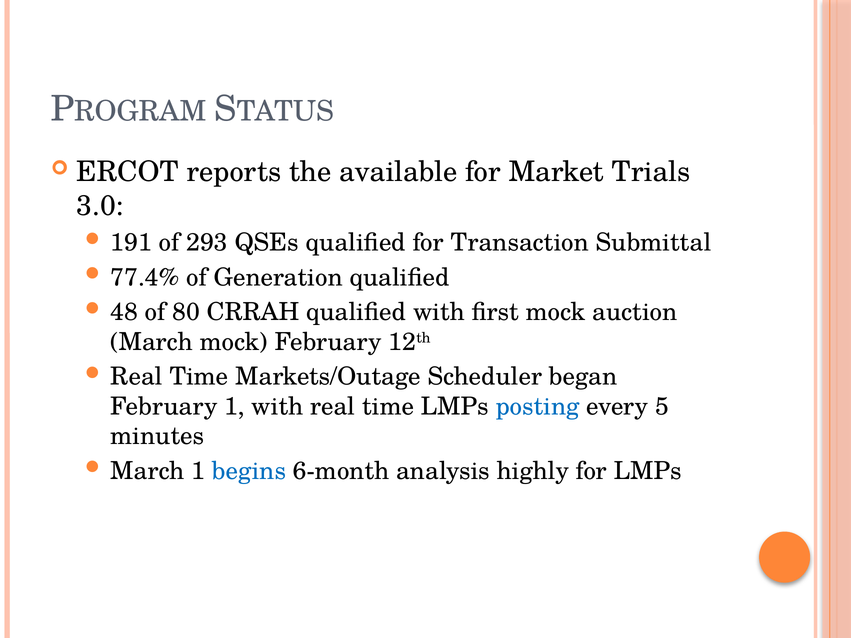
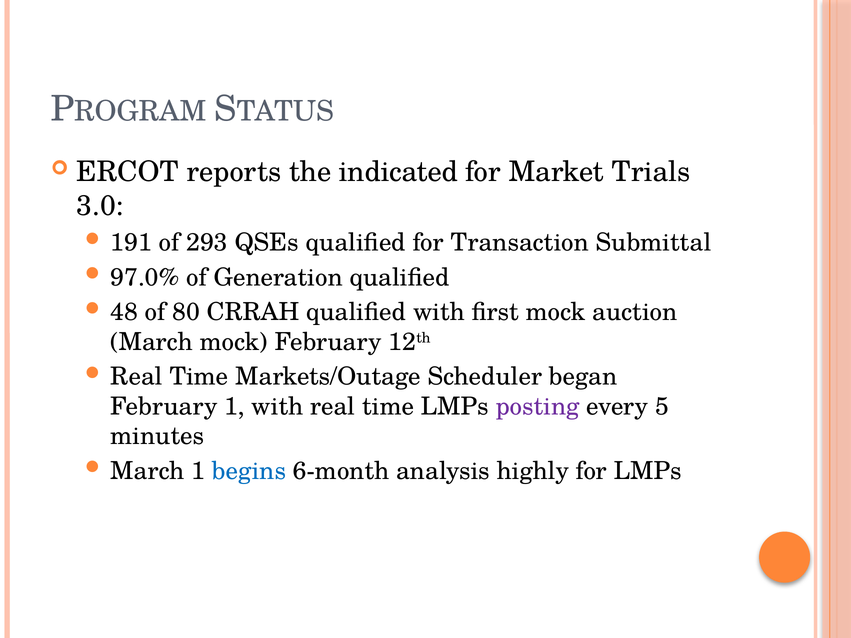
available: available -> indicated (398, 172)
77.4%: 77.4% -> 97.0% (145, 278)
posting colour: blue -> purple (538, 407)
